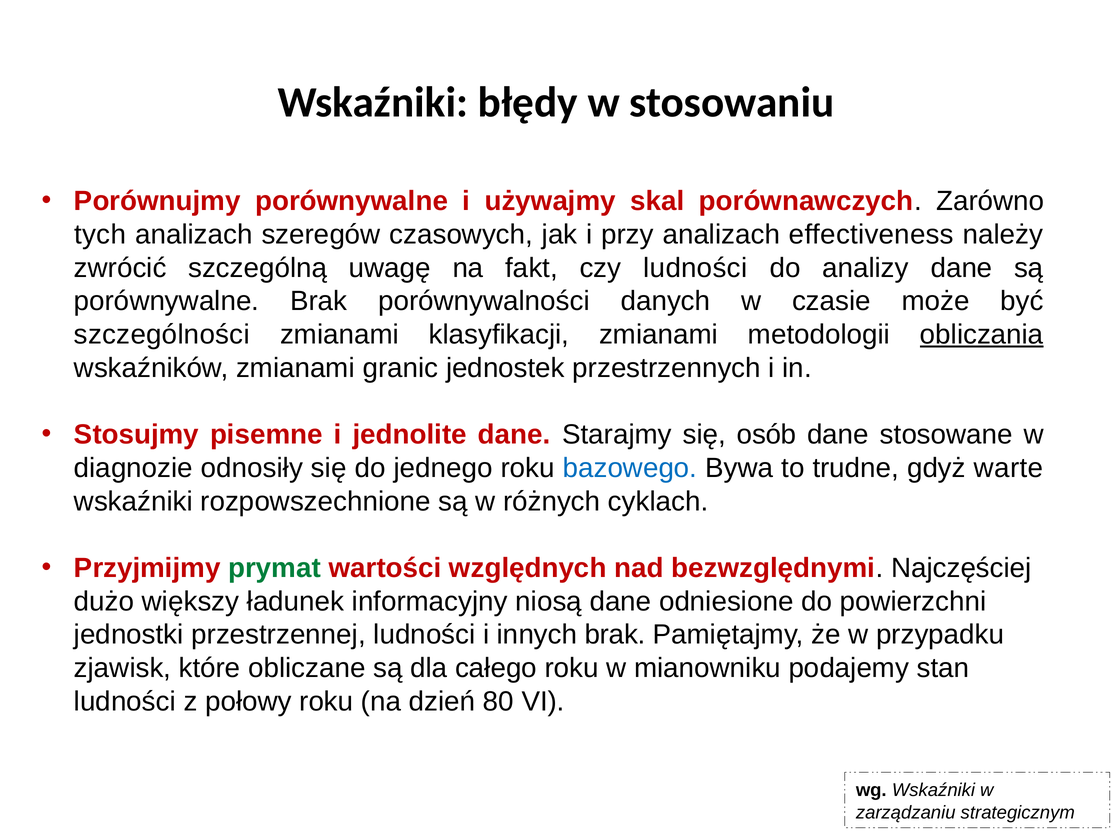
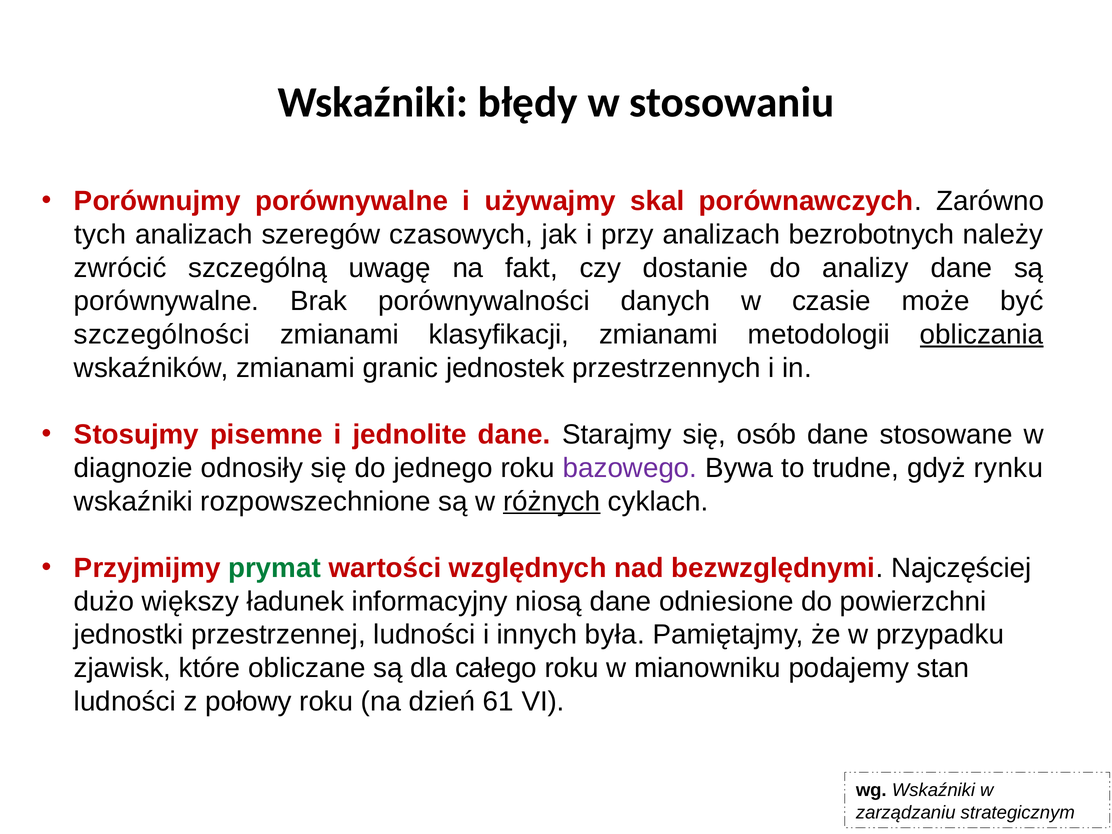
effectiveness: effectiveness -> bezrobotnych (871, 235)
czy ludności: ludności -> dostanie (695, 268)
bazowego colour: blue -> purple (630, 468)
warte: warte -> rynku (1008, 468)
różnych underline: none -> present (552, 501)
innych brak: brak -> była (615, 635)
80: 80 -> 61 (498, 702)
